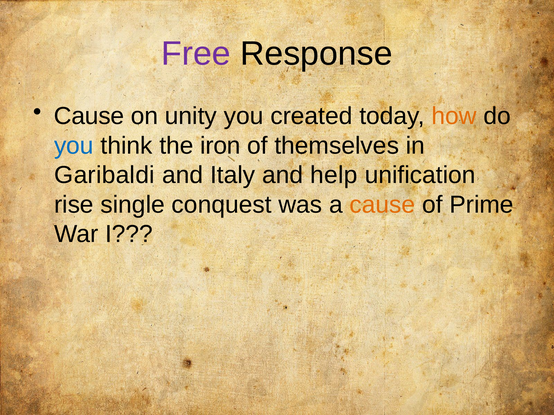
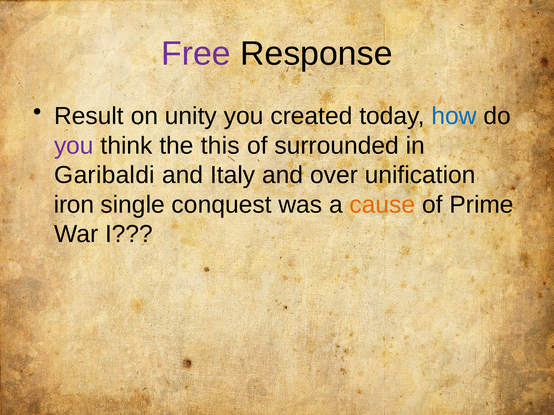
Cause: Cause -> Result (89, 116)
how colour: orange -> blue (454, 116)
you colour: blue -> purple (74, 146)
iron: iron -> this (220, 146)
themselves: themselves -> surrounded (337, 146)
help: help -> over (334, 175)
rise: rise -> iron (74, 205)
